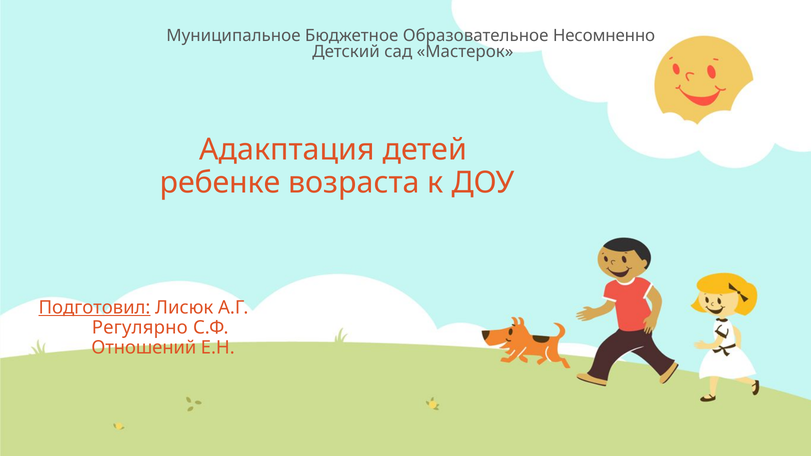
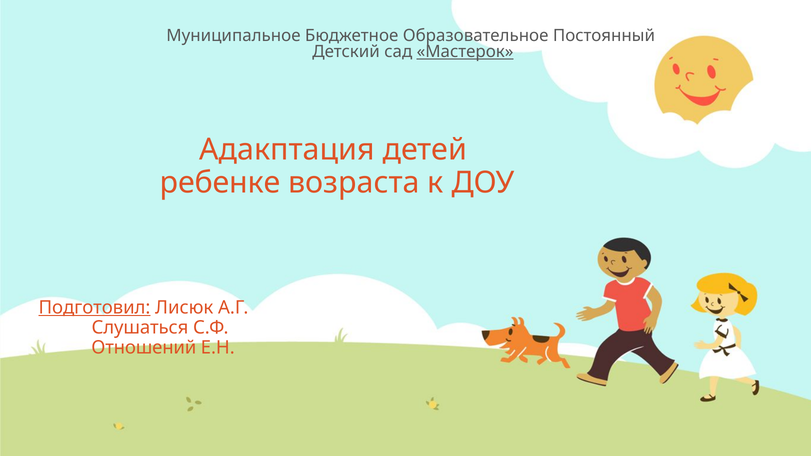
Несомненно: Несомненно -> Постоянный (604, 36)
Мастерок underline: none -> present (465, 52)
Регулярно: Регулярно -> Слушаться (140, 328)
